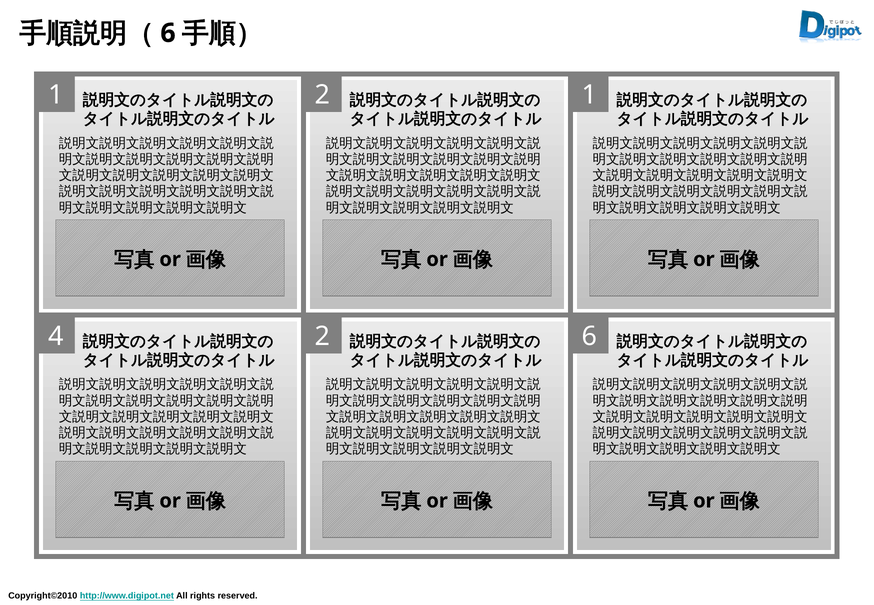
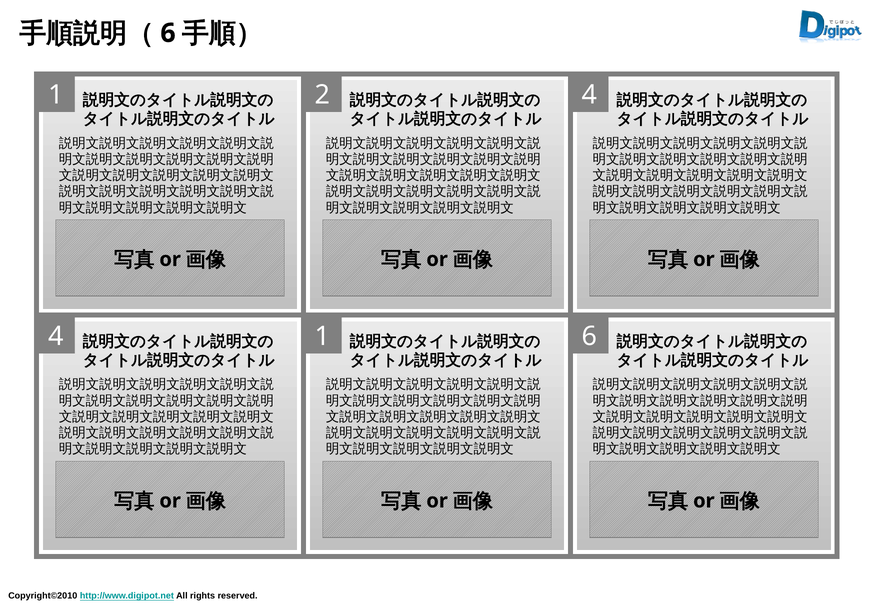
2 1: 1 -> 4 (589, 95)
4 2: 2 -> 1 (323, 336)
